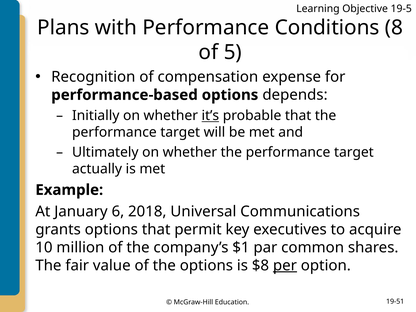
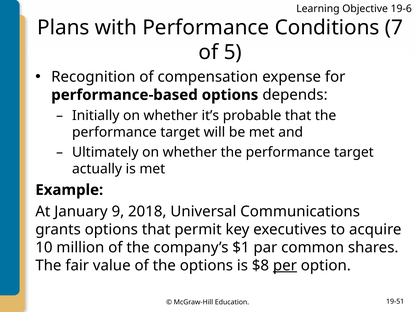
19-5: 19-5 -> 19-6 (401, 9)
8: 8 -> 7 (394, 27)
it’s underline: present -> none (210, 116)
6: 6 -> 9 (118, 211)
